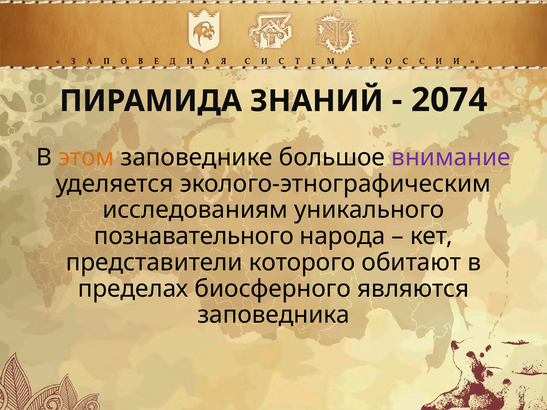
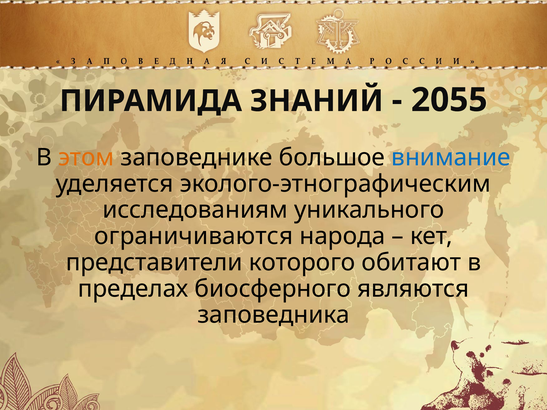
2074: 2074 -> 2055 (449, 100)
внимание colour: purple -> blue (451, 158)
познавательного: познавательного -> ограничиваются (194, 236)
